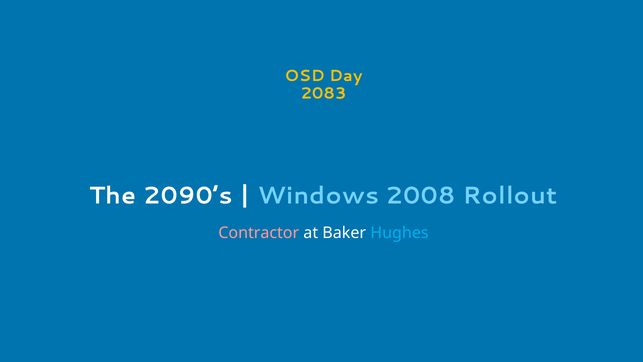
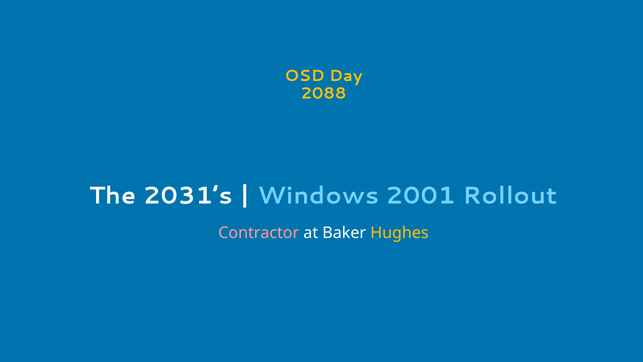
2083: 2083 -> 2088 (323, 93)
2090’s: 2090’s -> 2031’s (188, 196)
2008: 2008 -> 2001 (421, 196)
Hughes colour: light blue -> yellow (399, 233)
